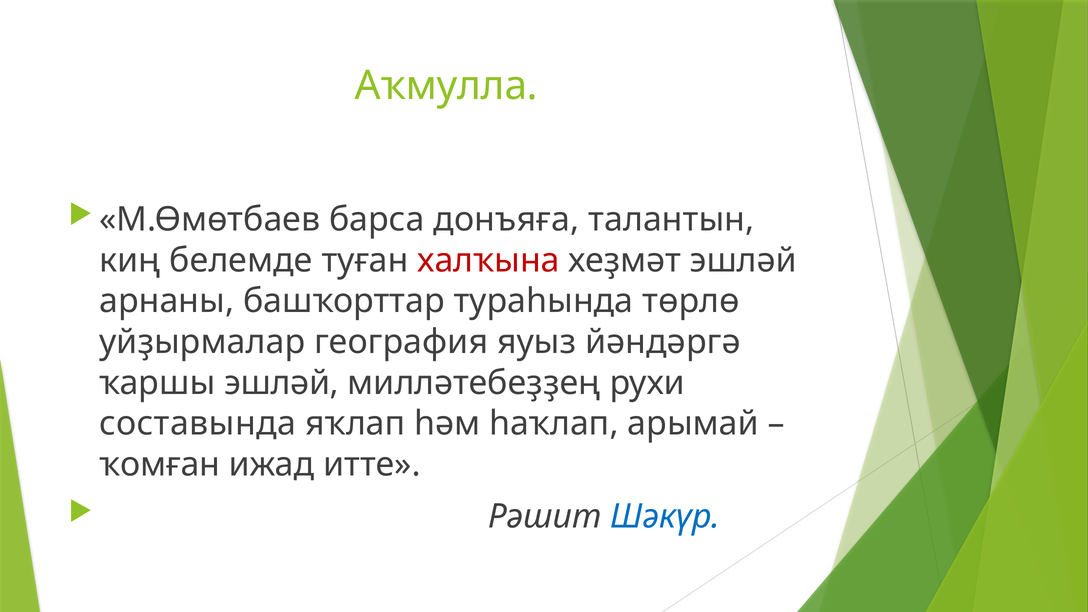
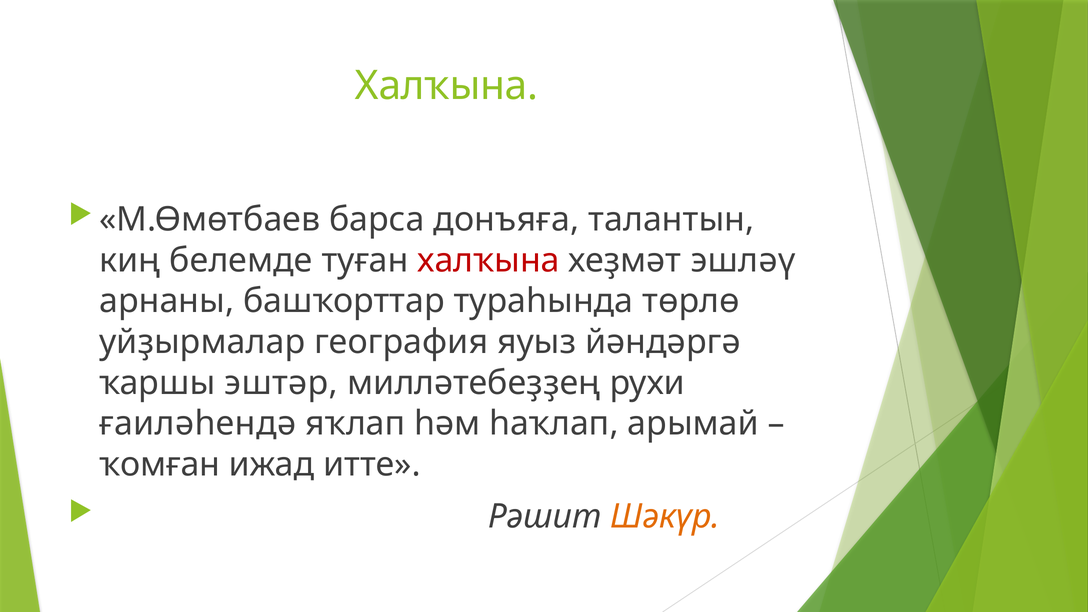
Аҡмулла: Аҡмулла -> Халҡына (446, 86)
хеҙмәт эшләй: эшләй -> эшләү (743, 260)
ҡаршы эшләй: эшләй -> эштәр (281, 383)
составында: составында -> ғаиләһендә (198, 424)
Шәкүр colour: blue -> orange (665, 517)
